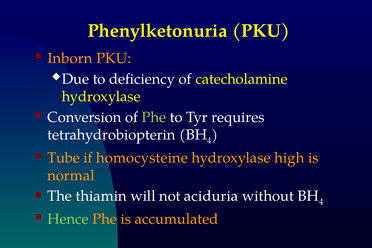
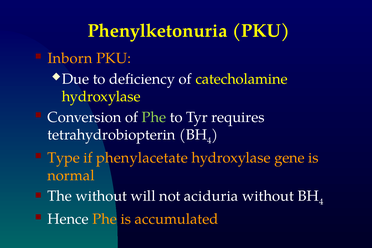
Tube: Tube -> Type (64, 158)
homocysteine: homocysteine -> phenylacetate (142, 158)
high: high -> gene (289, 158)
The thiamin: thiamin -> without (101, 196)
Hence colour: light green -> white (68, 219)
